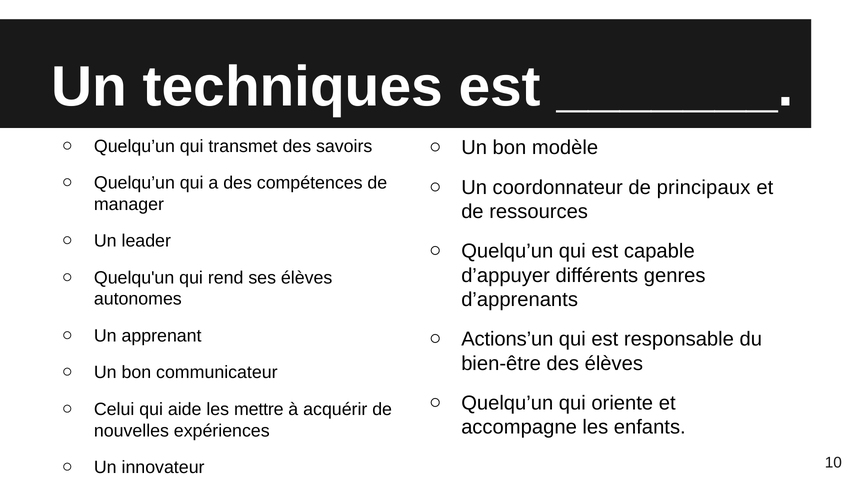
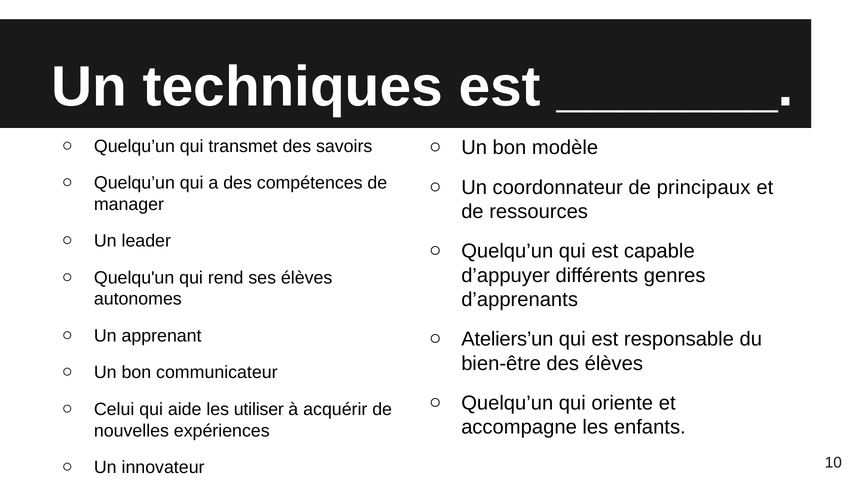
Actions’un: Actions’un -> Ateliers’un (507, 339)
mettre: mettre -> utiliser (259, 410)
